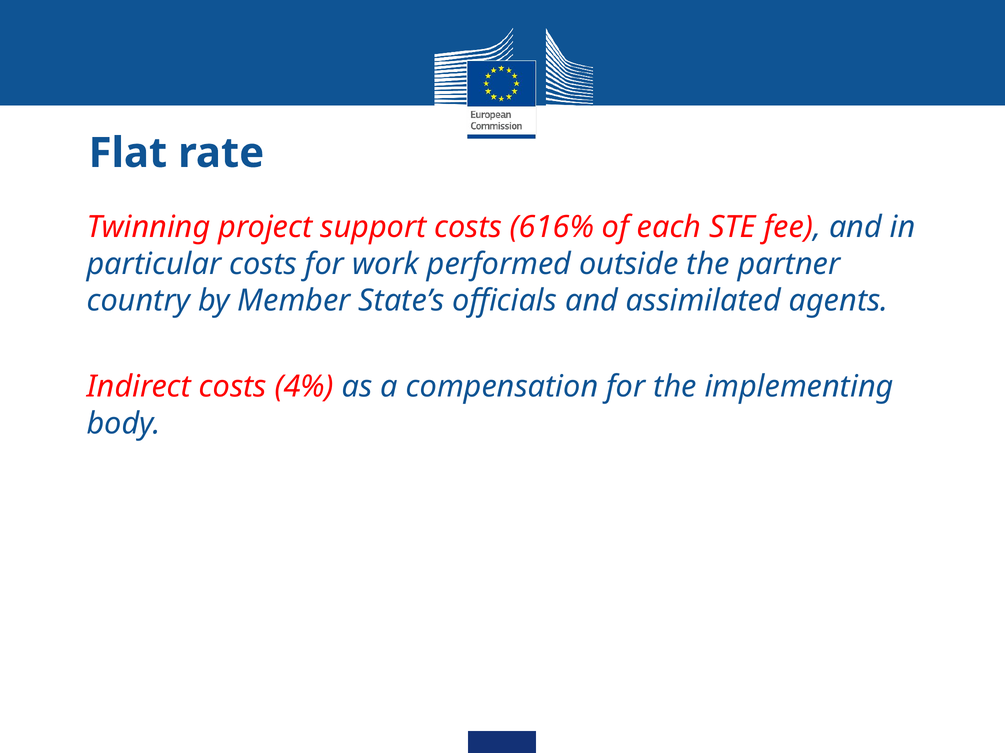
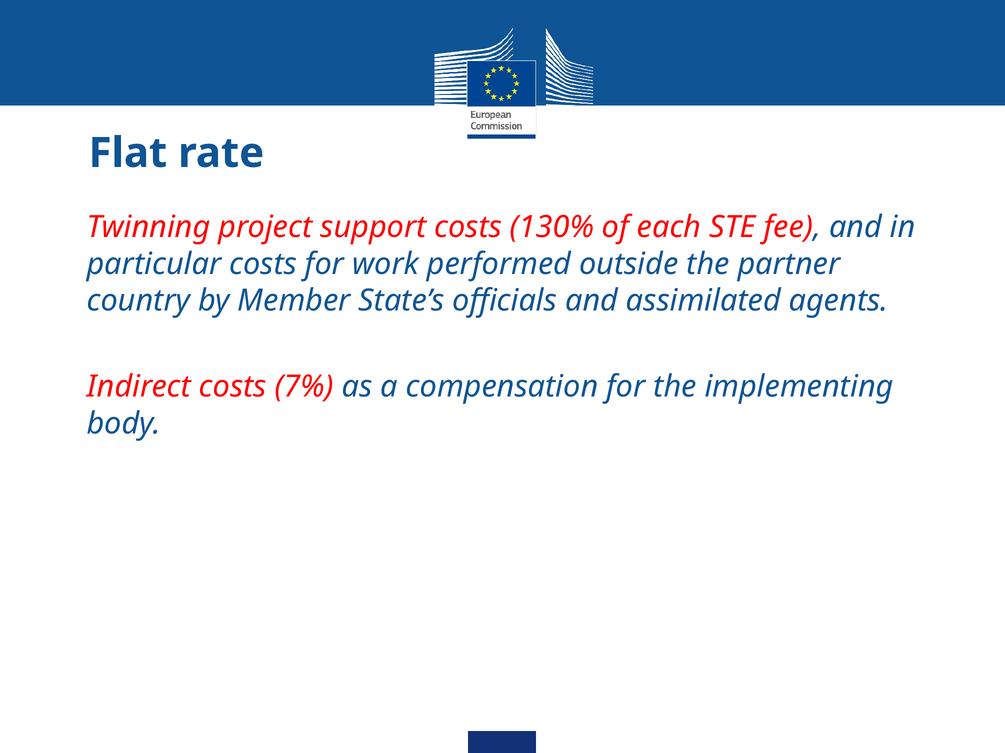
616%: 616% -> 130% (552, 227)
4%: 4% -> 7% (304, 387)
